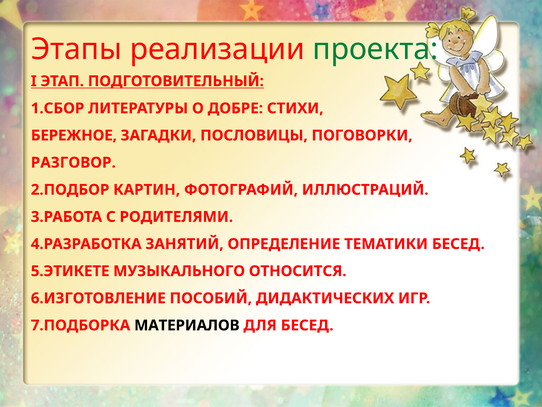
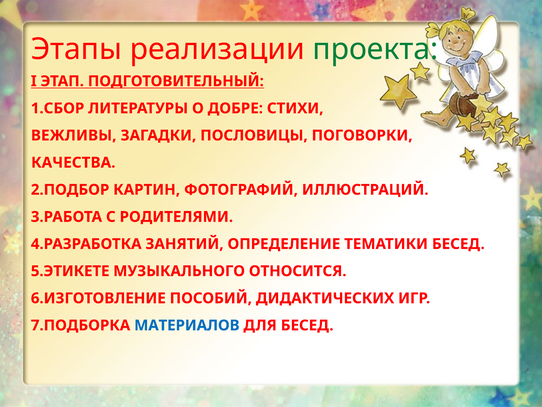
БЕРЕЖНОЕ: БЕРЕЖНОЕ -> ВЕЖЛИВЫ (74, 135)
РАЗГОВОР: РАЗГОВОР -> КАЧЕСТВА (73, 162)
МАТЕРИАЛОВ colour: black -> blue (187, 325)
